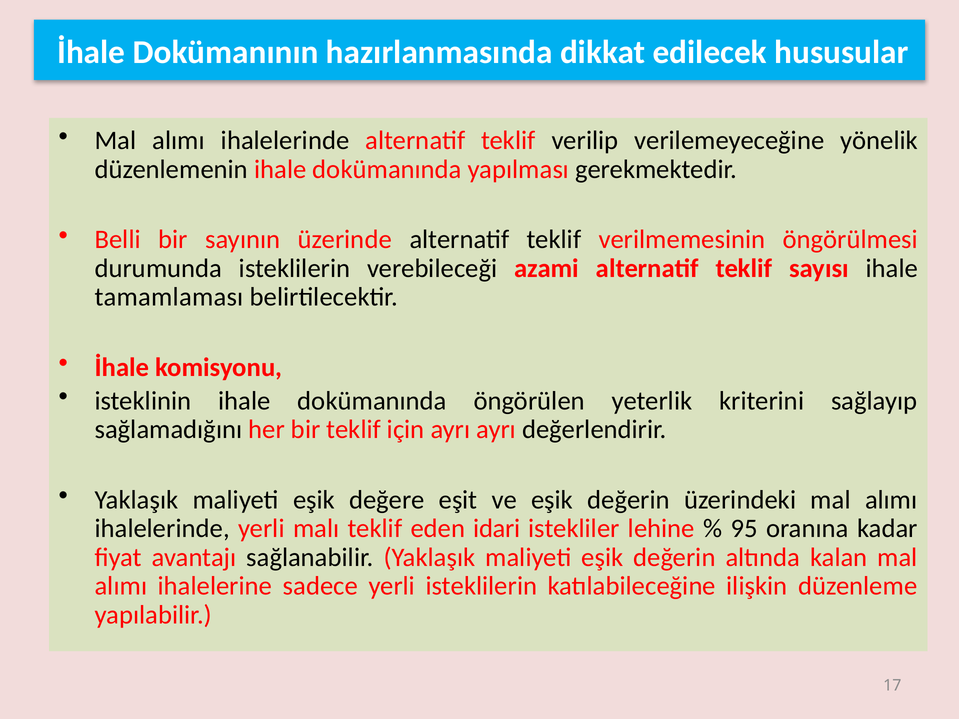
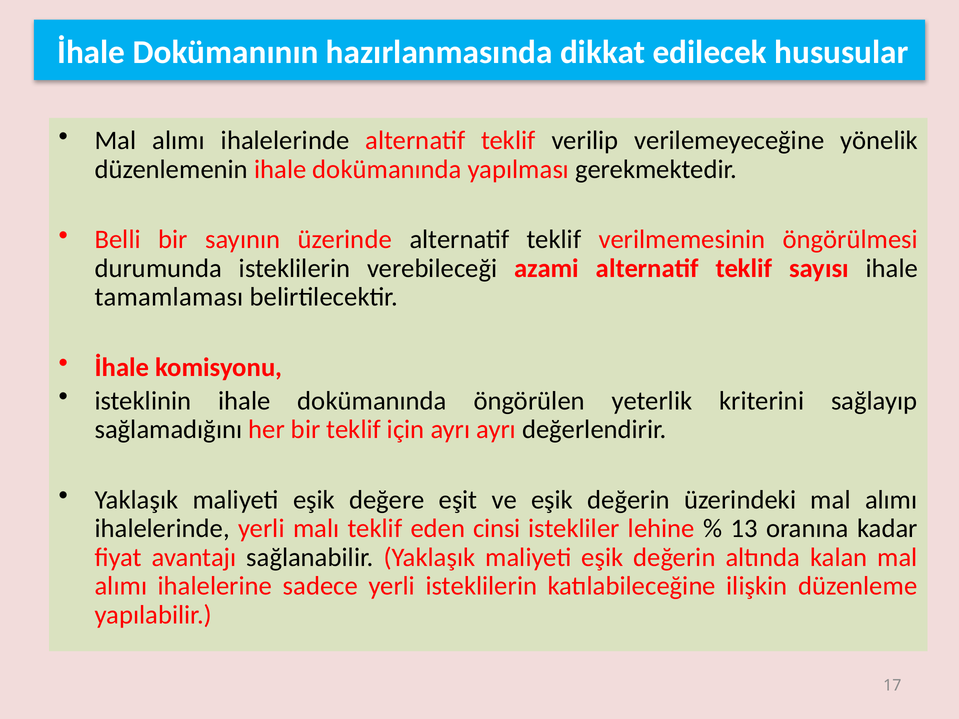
idari: idari -> cinsi (497, 529)
95: 95 -> 13 (744, 529)
